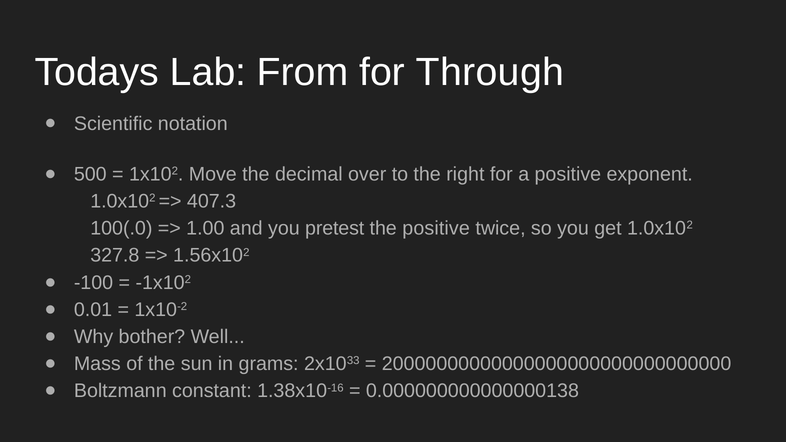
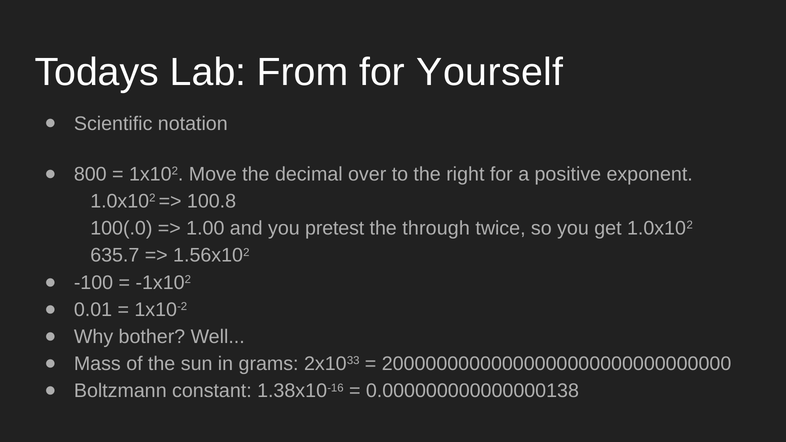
Through: Through -> Yourself (490, 72)
500: 500 -> 800 (90, 174)
407.3: 407.3 -> 100.8 (212, 201)
the positive: positive -> through (436, 228)
327.8: 327.8 -> 635.7 (115, 256)
